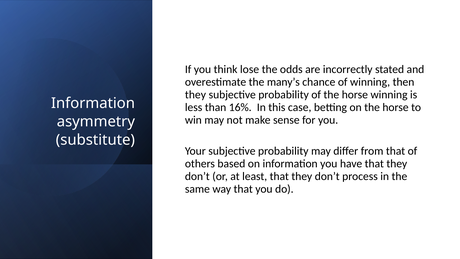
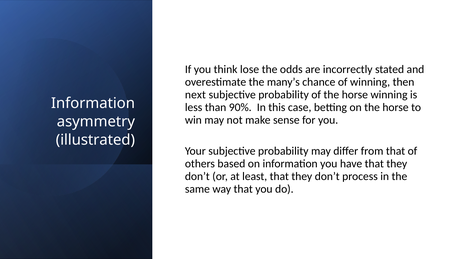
they: they -> next (195, 95)
16%: 16% -> 90% (240, 107)
substitute: substitute -> illustrated (95, 140)
